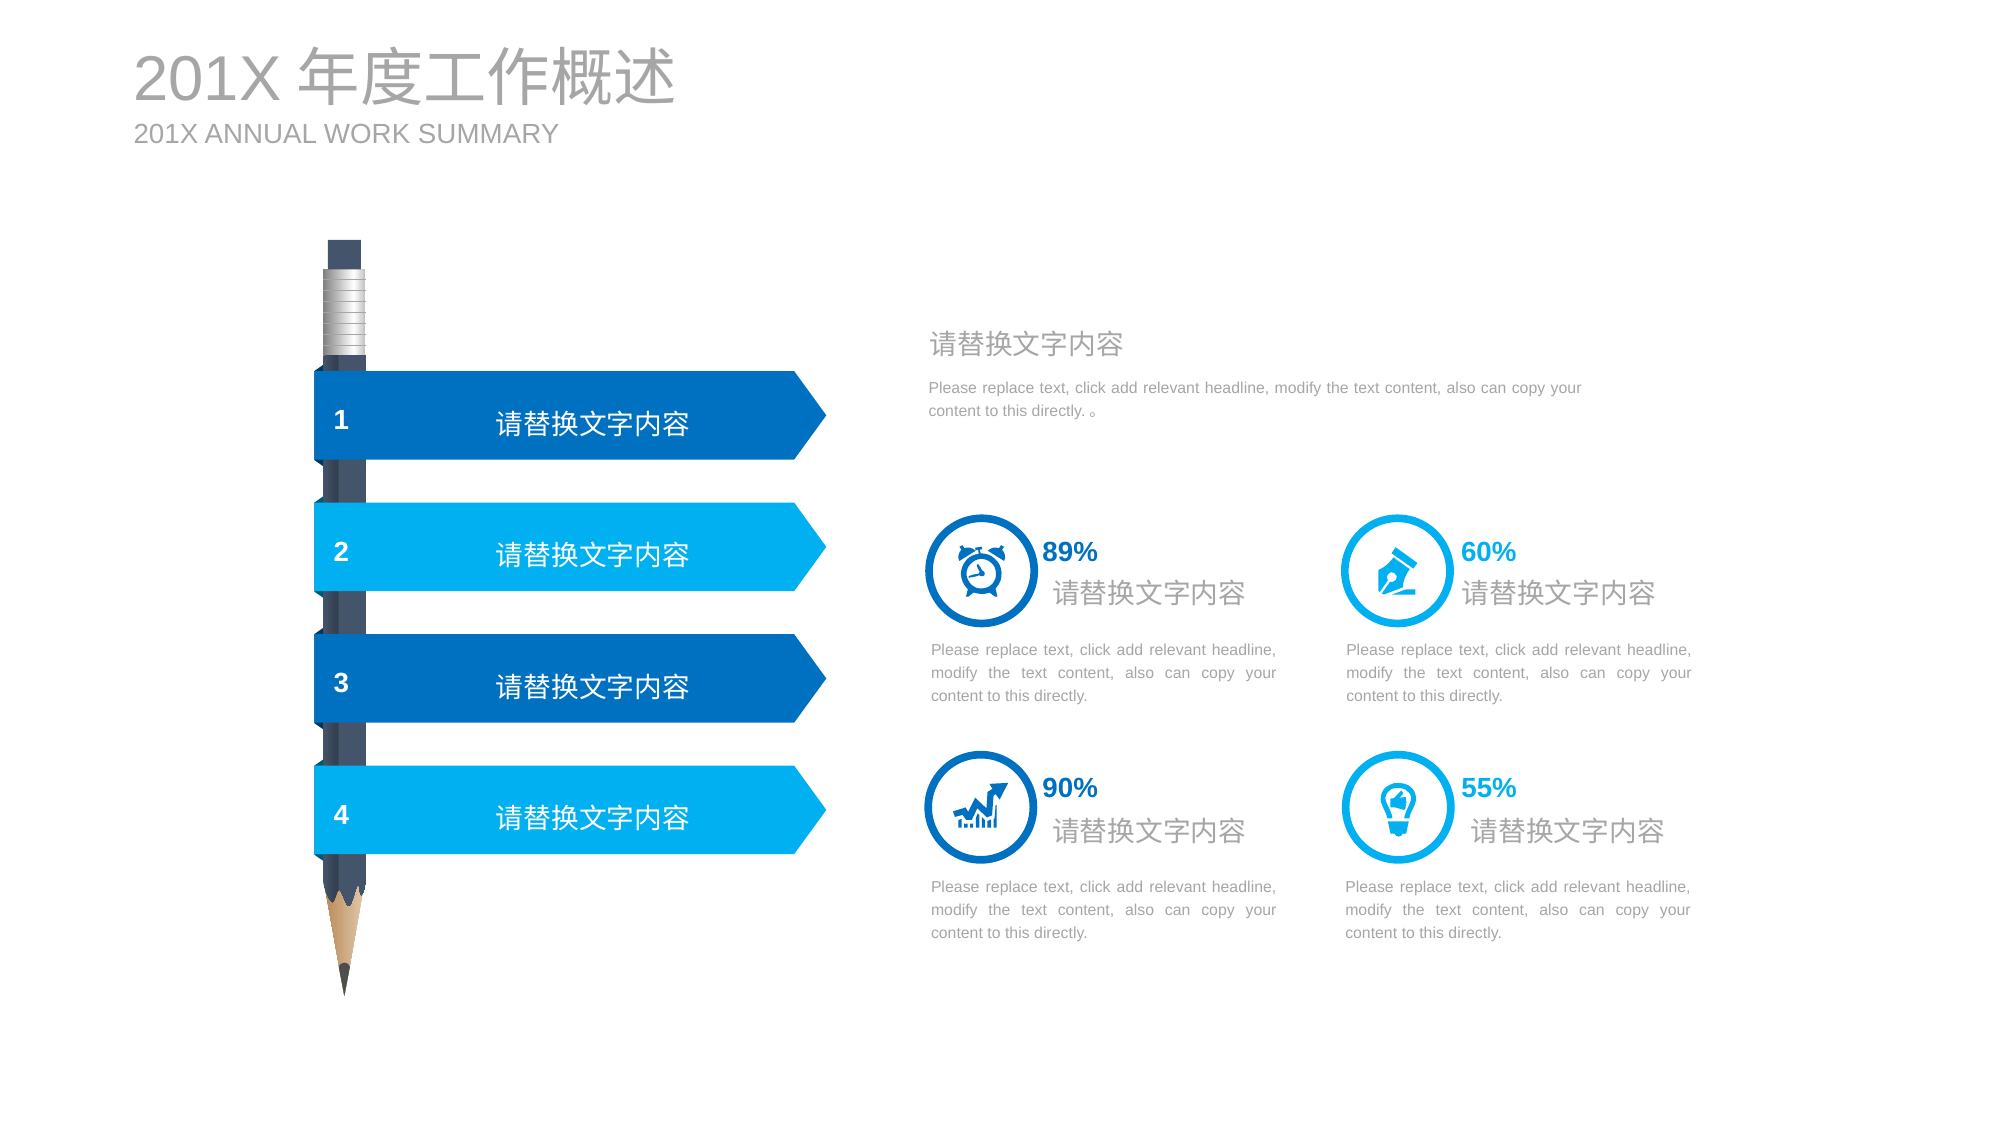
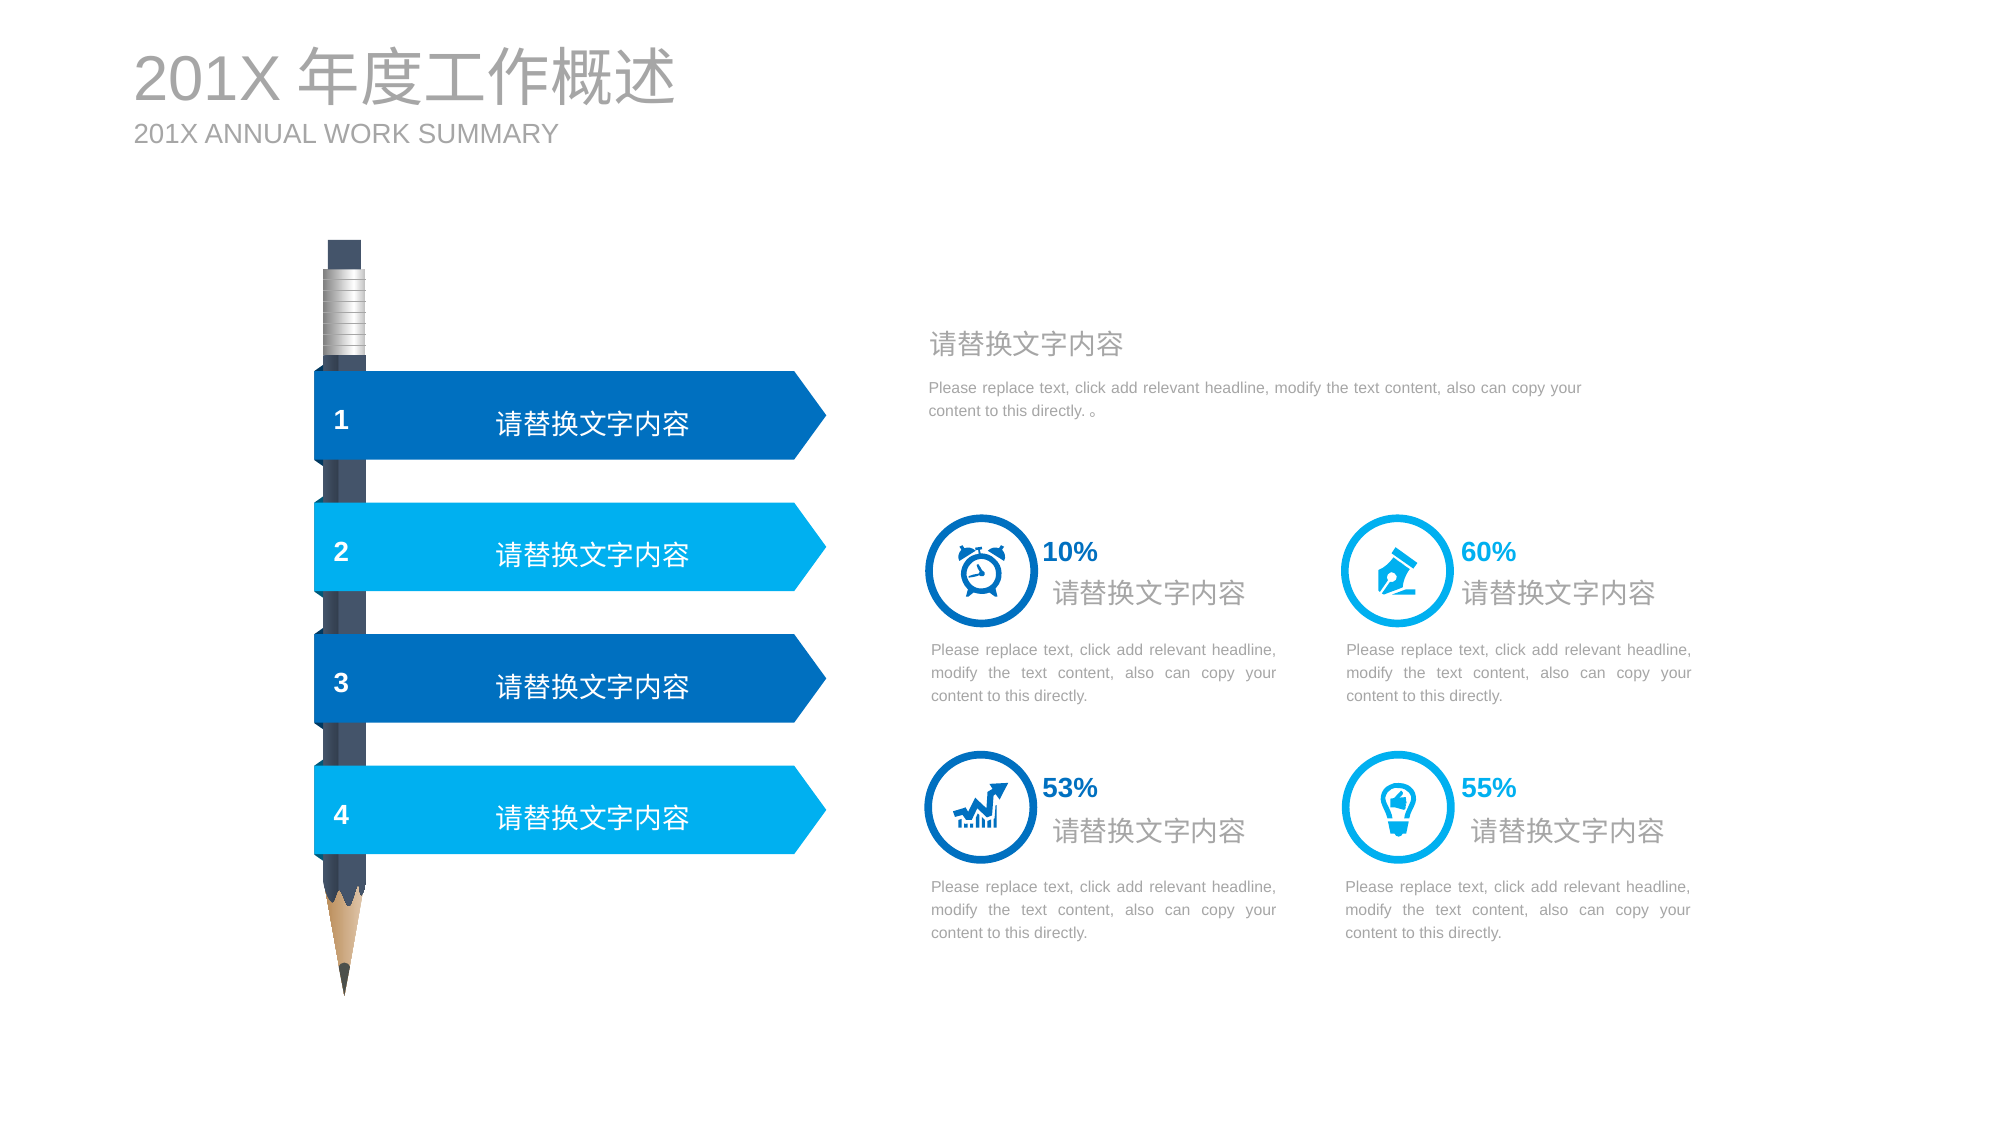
89%: 89% -> 10% (1070, 553)
90%: 90% -> 53% (1070, 788)
